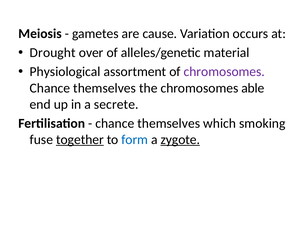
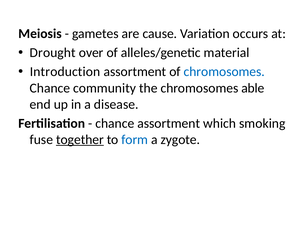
Physiological: Physiological -> Introduction (65, 72)
chromosomes colour: purple -> blue (224, 72)
themselves: themselves -> community (105, 88)
secrete: secrete -> disease (116, 104)
themselves: themselves -> assortment (169, 123)
zygote underline: present -> none (180, 139)
